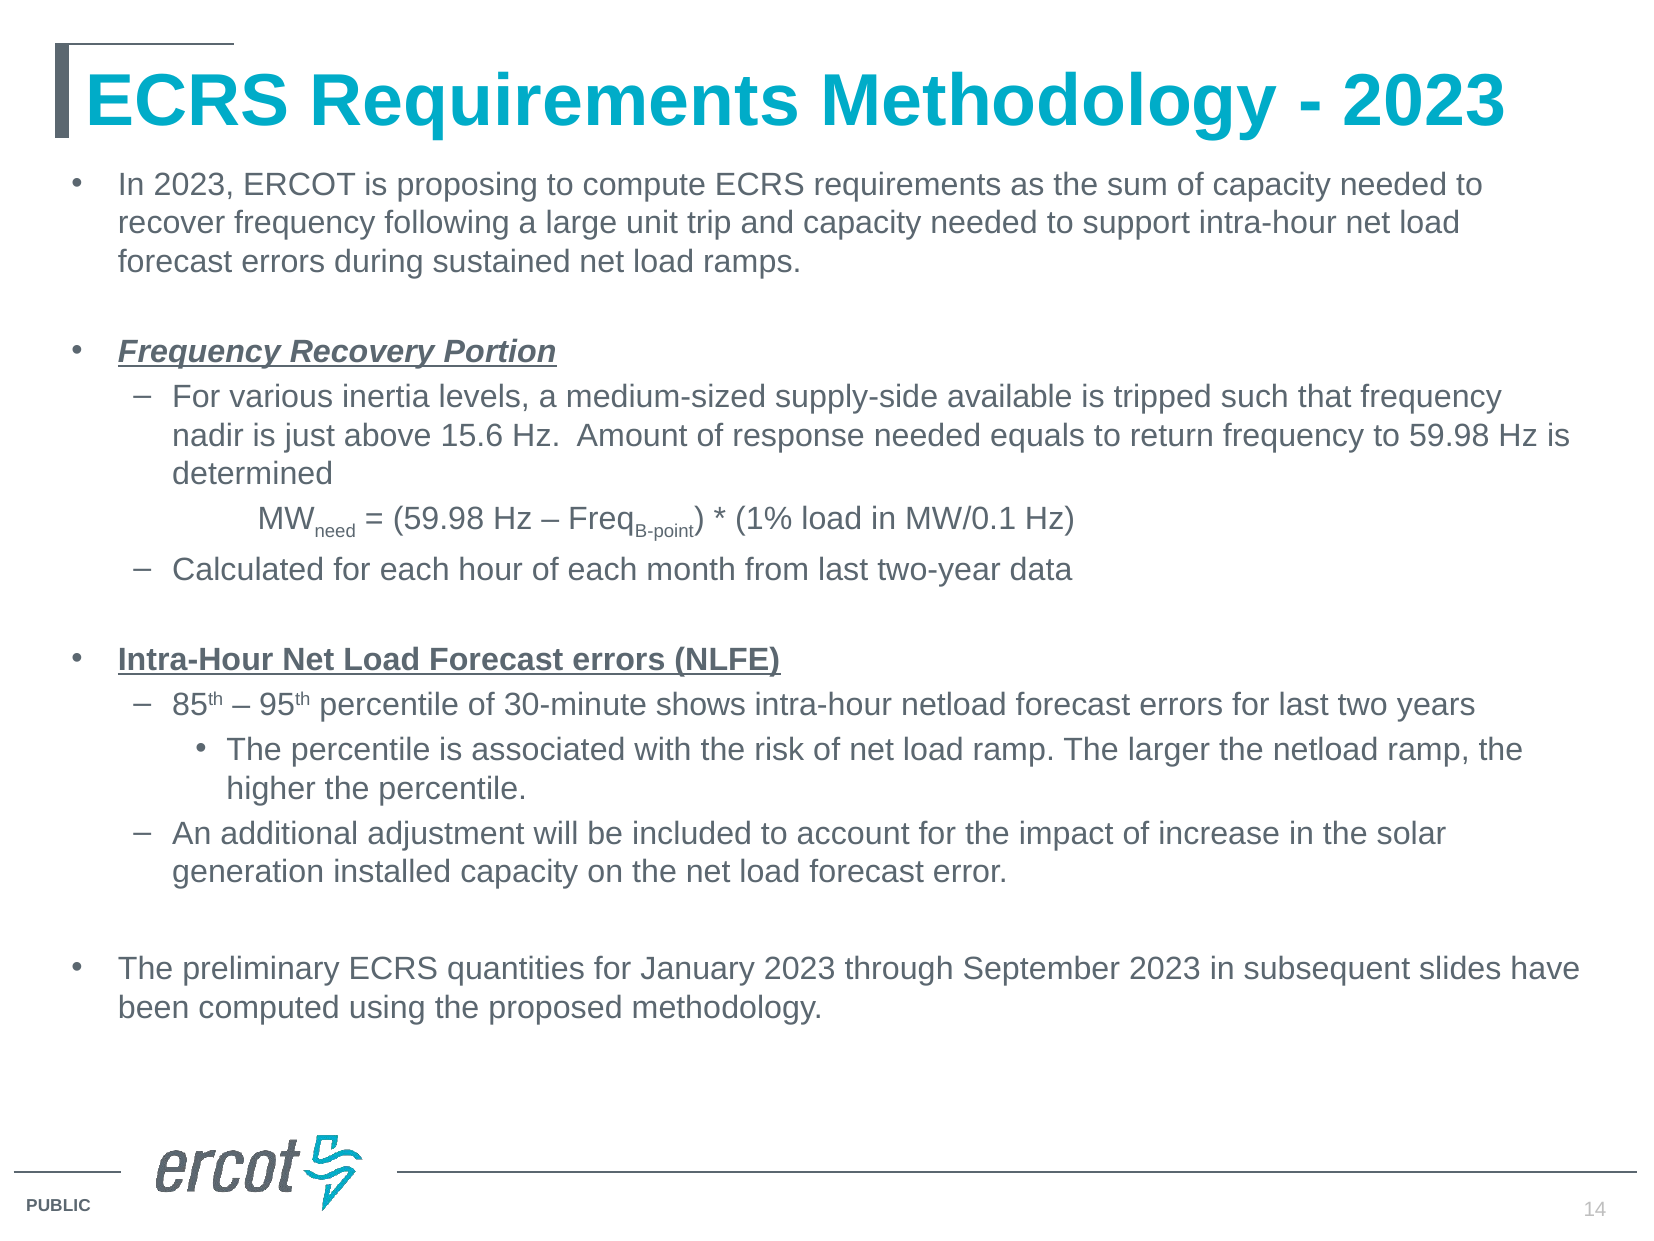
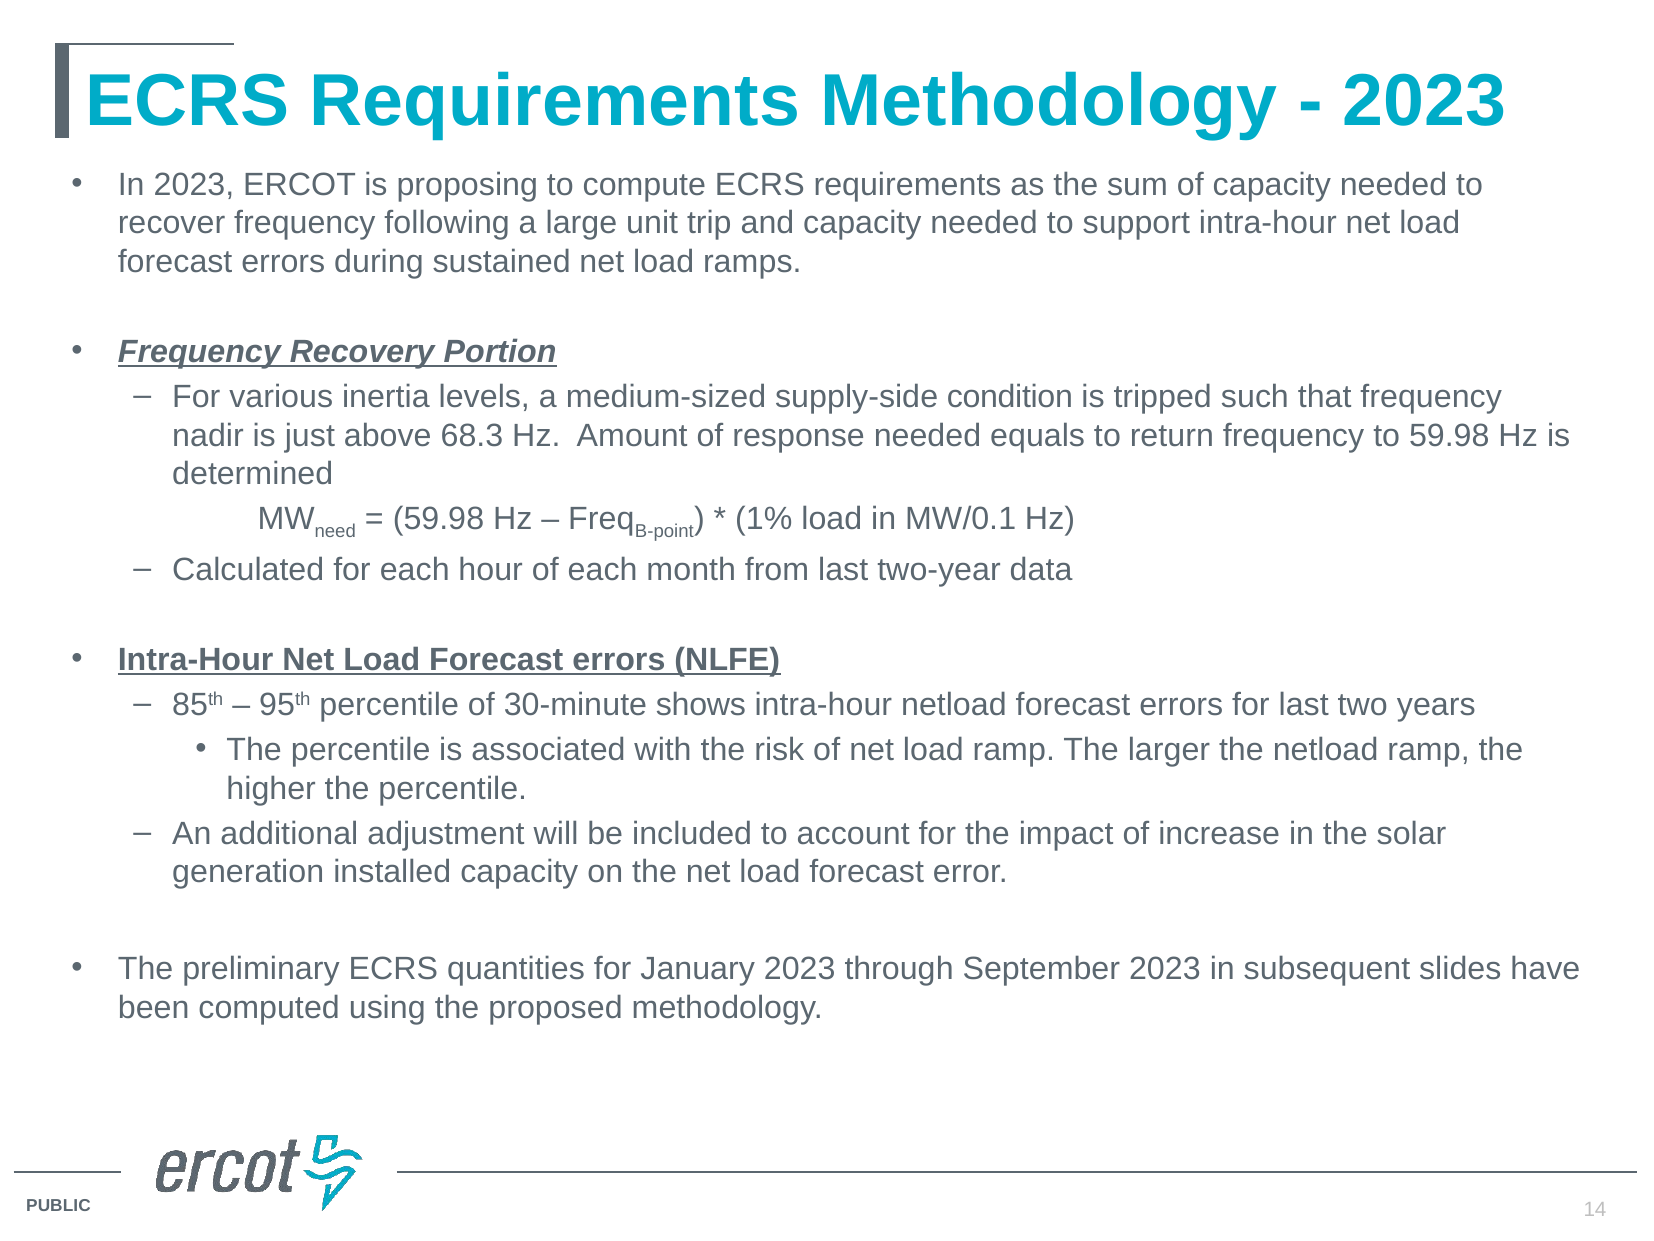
available: available -> condition (1010, 397)
15.6: 15.6 -> 68.3 (472, 435)
